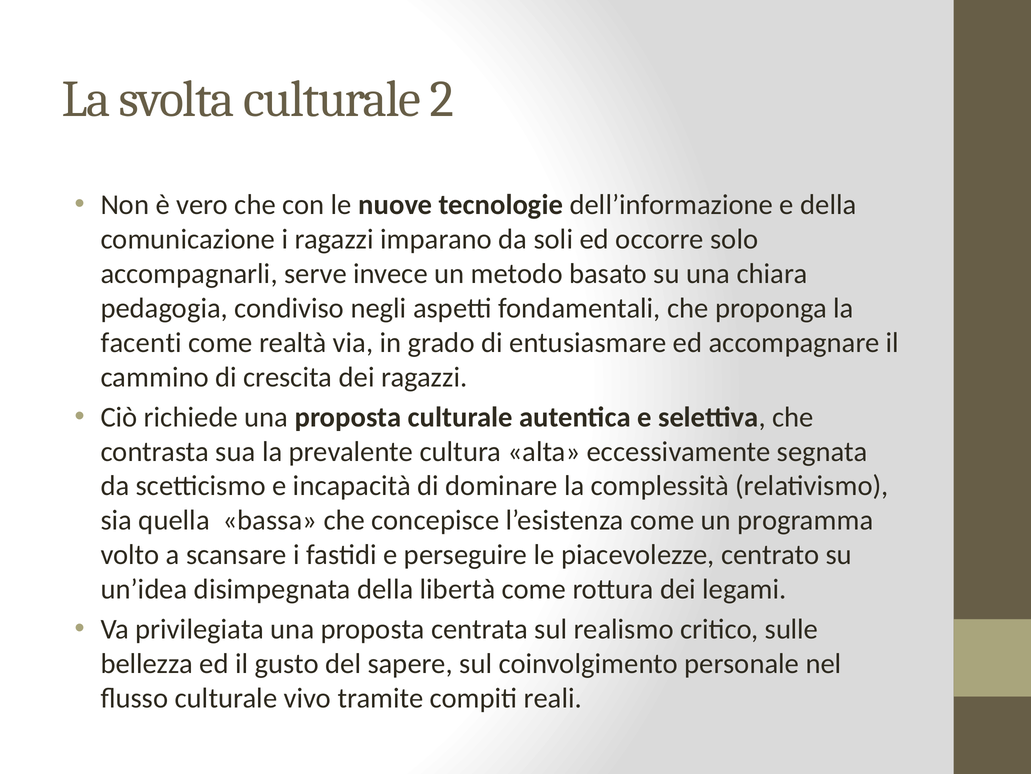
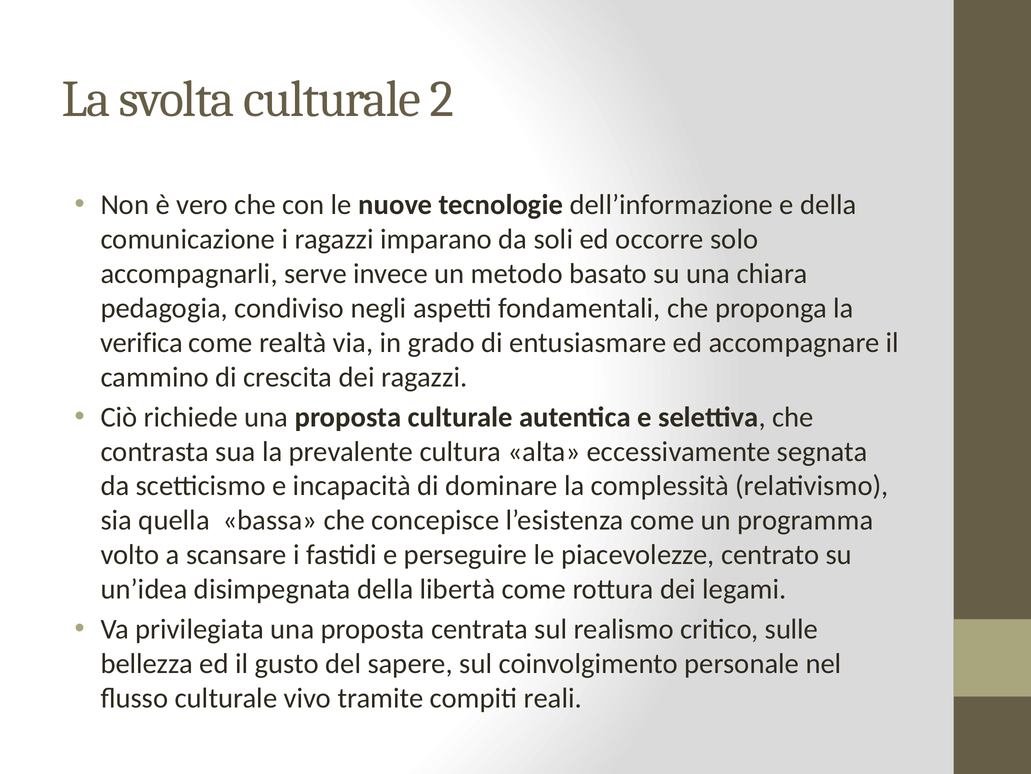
facenti: facenti -> verifica (141, 342)
